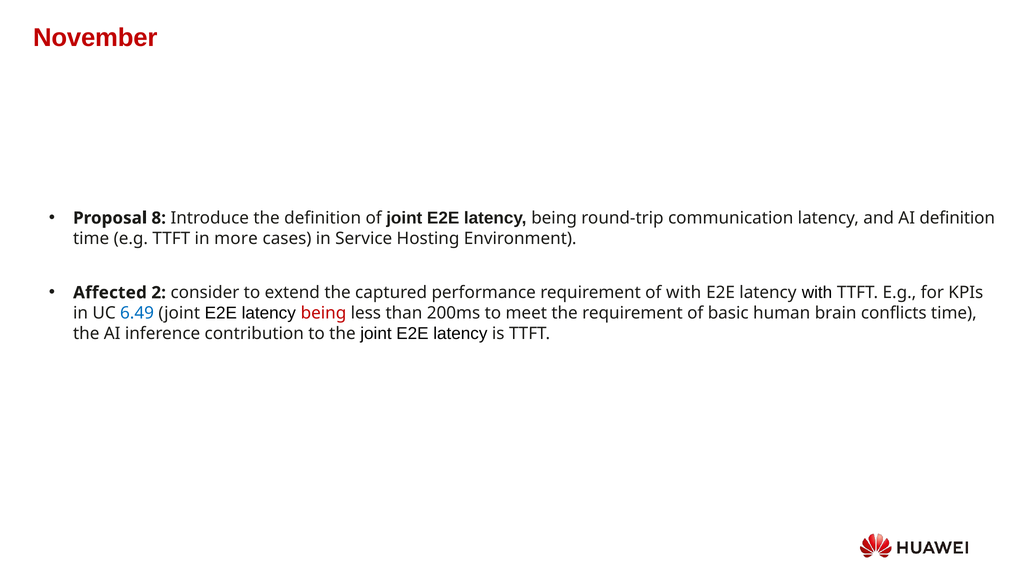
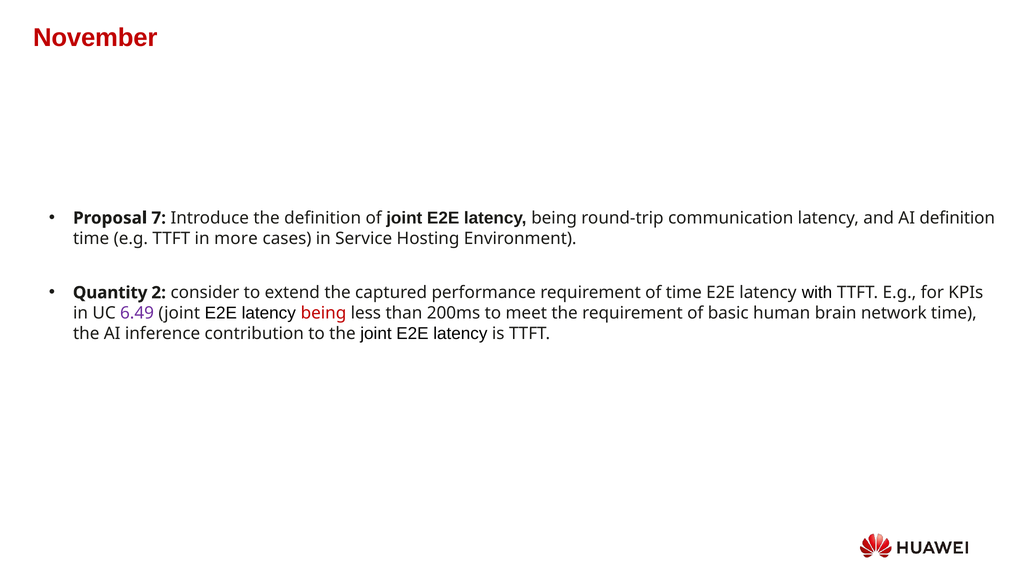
8: 8 -> 7 (159, 218)
Affected: Affected -> Quantity (110, 292)
of with: with -> time (684, 292)
6.49 colour: blue -> purple (137, 313)
conflicts: conflicts -> network (894, 313)
